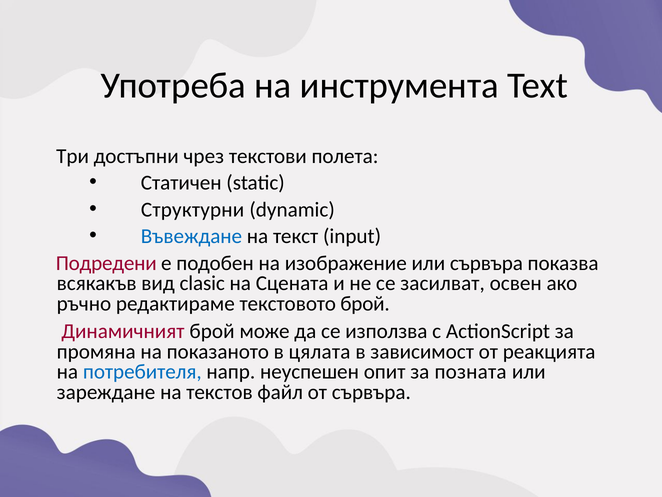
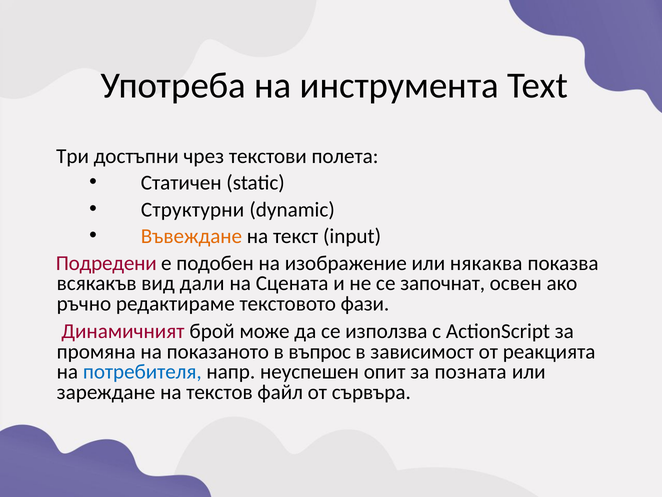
Въвеждане colour: blue -> orange (191, 236)
или сървъра: сървъра -> някаква (486, 263)
clasic: clasic -> дали (202, 283)
засилват: засилват -> започнат (443, 283)
текстовото брой: брой -> фази (365, 303)
цялата: цялата -> въпрос (320, 351)
